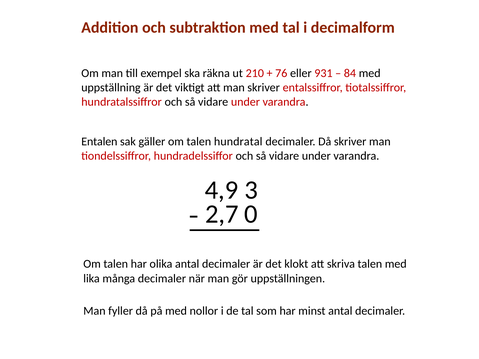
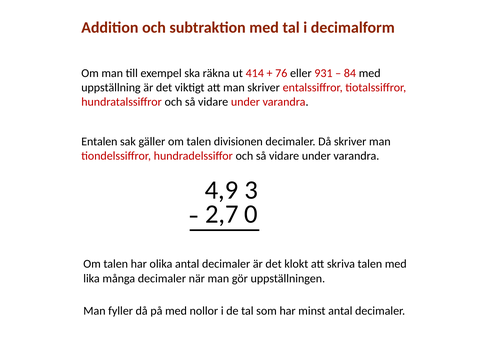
210: 210 -> 414 (255, 73)
hundratal: hundratal -> divisionen (238, 142)
